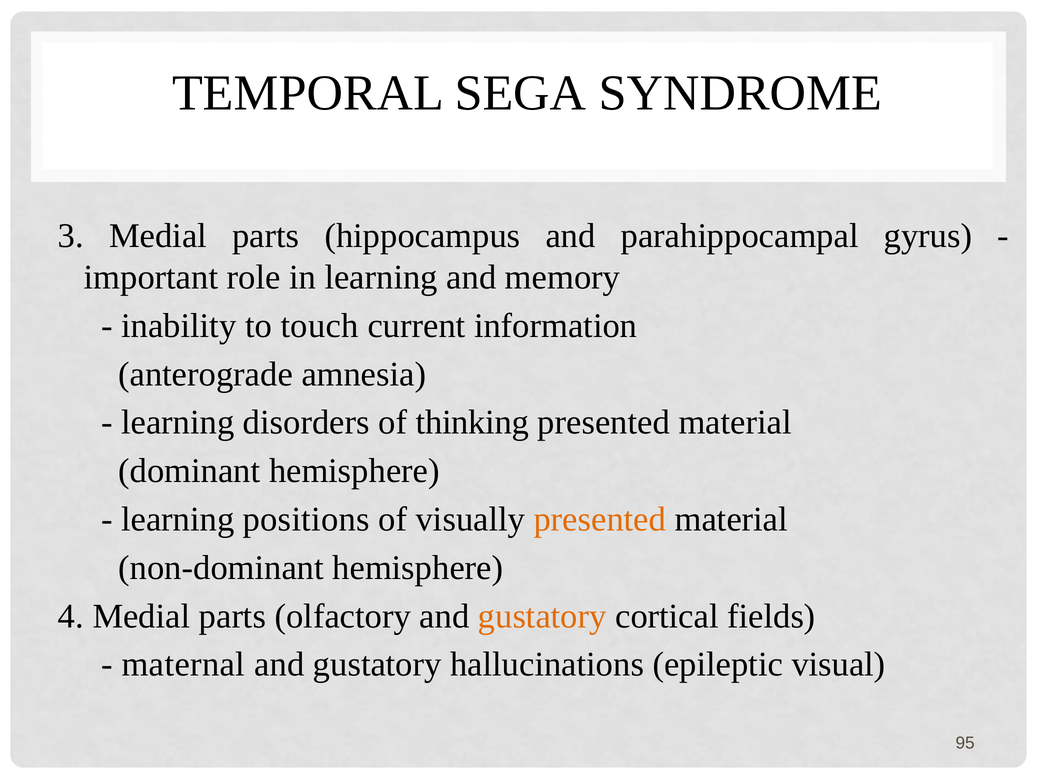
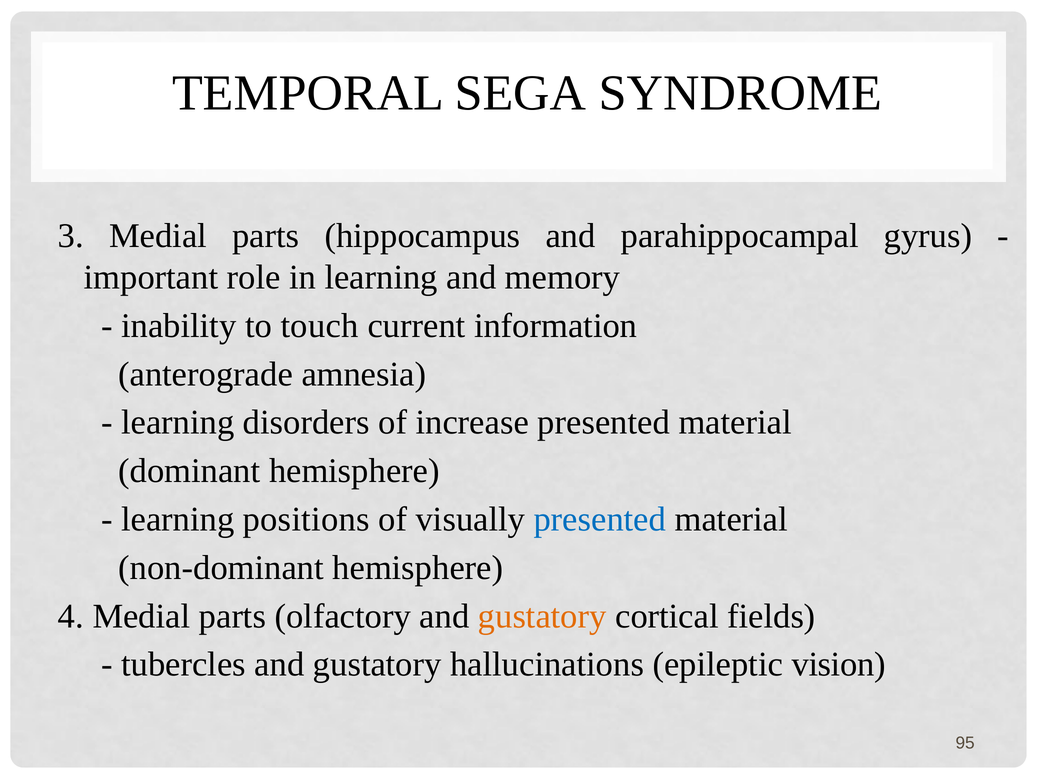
thinking: thinking -> increase (472, 422)
presented colour: orange -> blue (600, 519)
maternal: maternal -> tubercles (184, 664)
visual: visual -> vision (839, 664)
